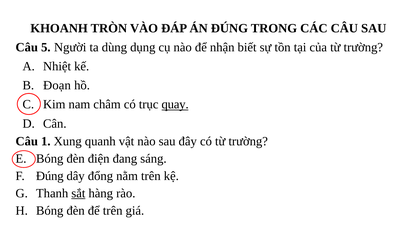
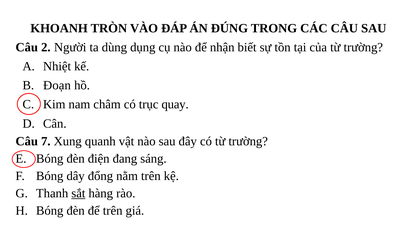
5: 5 -> 2 (46, 47)
quay underline: present -> none (175, 104)
1: 1 -> 7 (46, 141)
Đúng: Đúng -> Bóng (50, 176)
